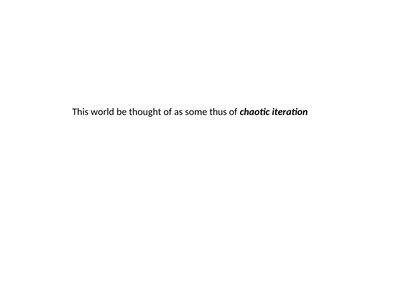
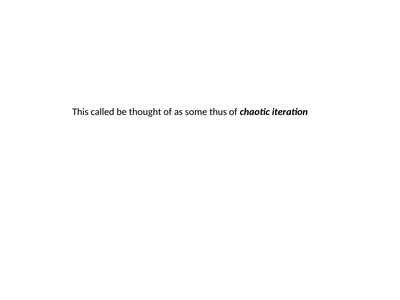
world: world -> called (103, 112)
